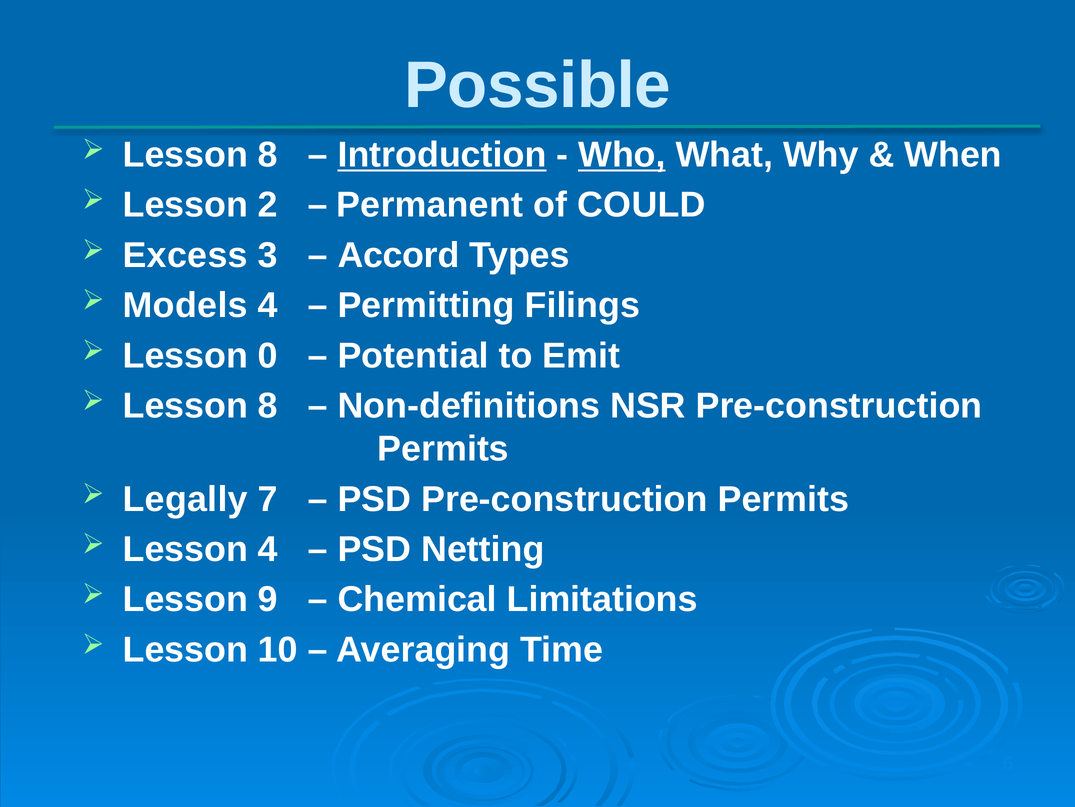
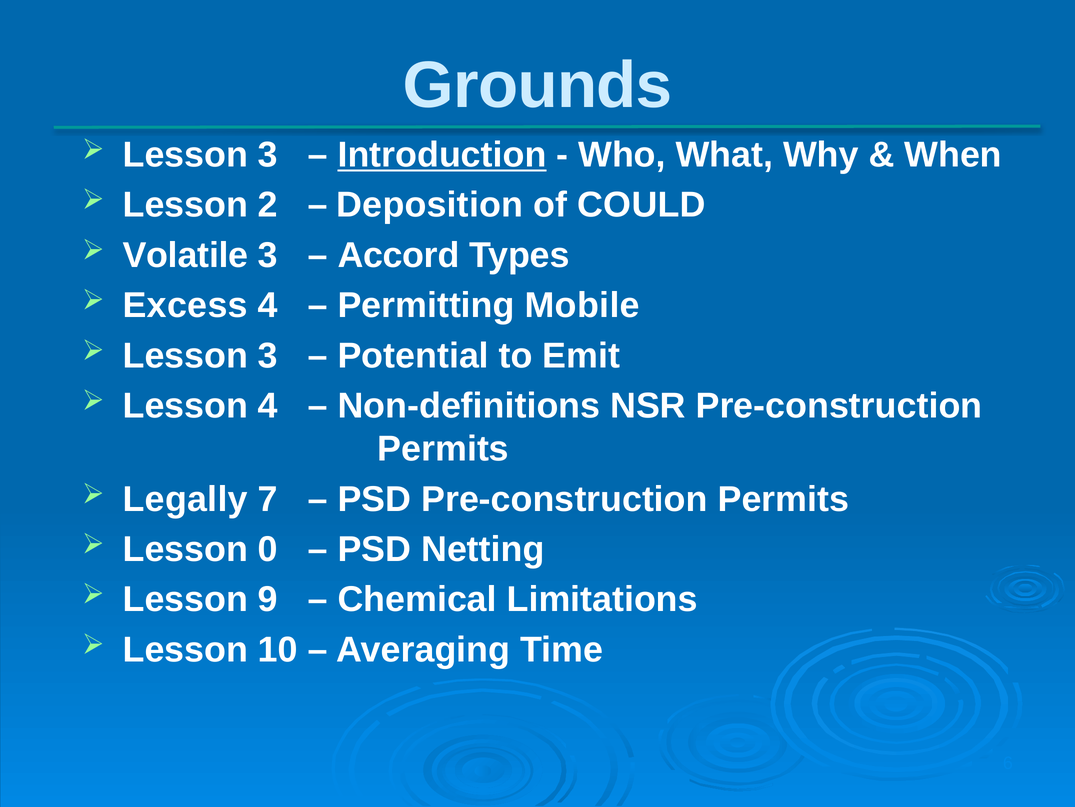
Possible: Possible -> Grounds (538, 85)
8: 8 -> 3 (268, 155)
Who underline: present -> none (622, 155)
Permanent: Permanent -> Deposition (430, 205)
Excess: Excess -> Volatile (186, 255)
Models: Models -> Excess (185, 305)
Filings: Filings -> Mobile (582, 305)
0: 0 -> 3 (268, 355)
8: 8 -> 4 (268, 406)
Lesson 4: 4 -> 0 (268, 549)
